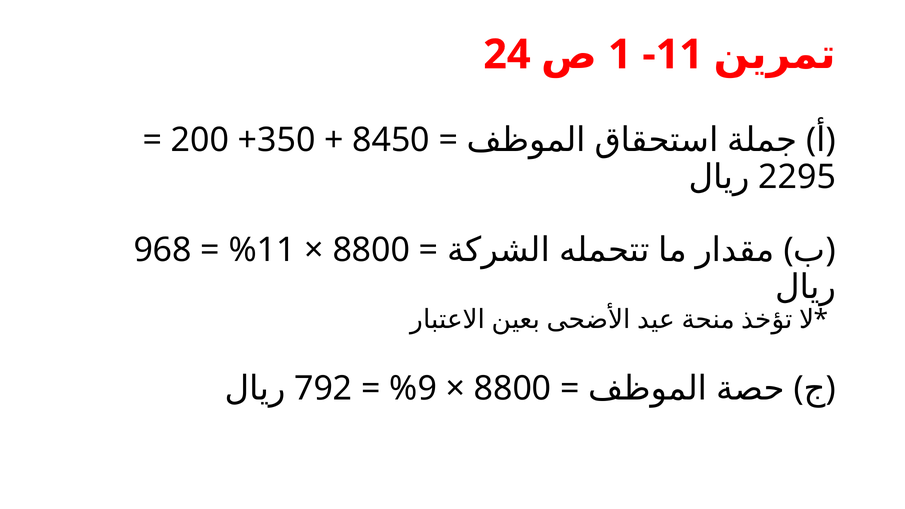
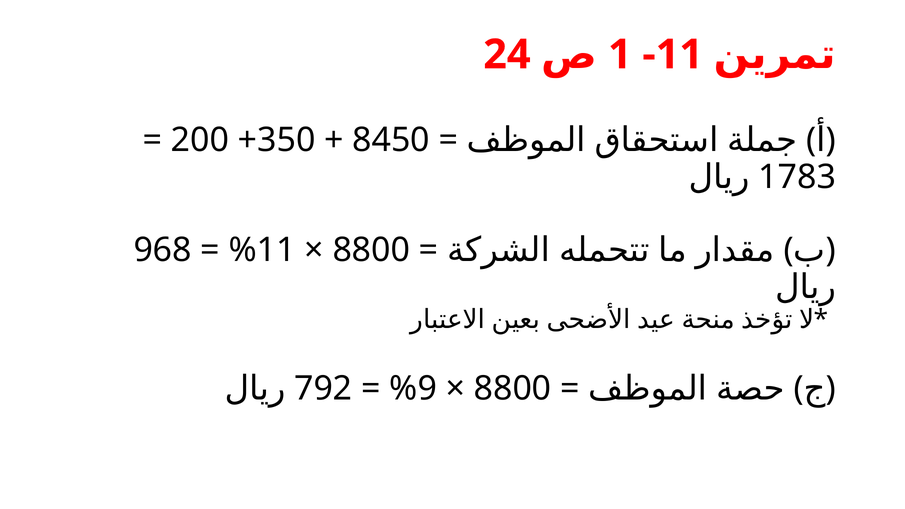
2295: 2295 -> 1783 (797, 177)
